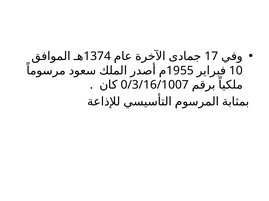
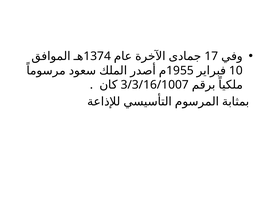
0/3/16/1007: 0/3/16/1007 -> 3/3/16/1007 (155, 85)
